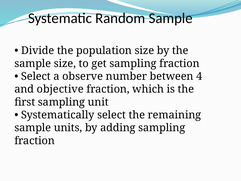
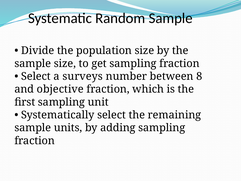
observe: observe -> surveys (83, 76)
4: 4 -> 8 (199, 76)
